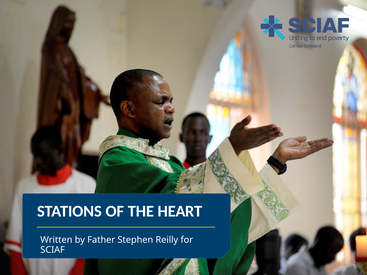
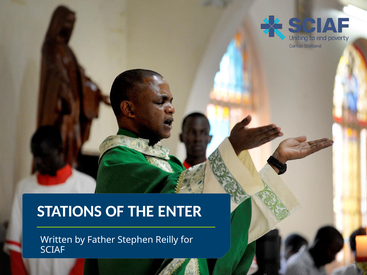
HEART: HEART -> ENTER (180, 212)
